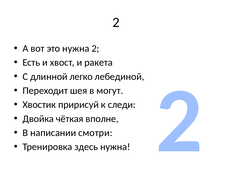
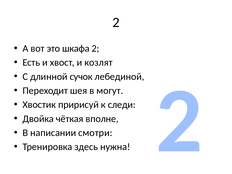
это нужна: нужна -> шкафа (76, 48)
ракета: ракета -> козлят (98, 63)
легко: легко -> сучок (81, 77)
